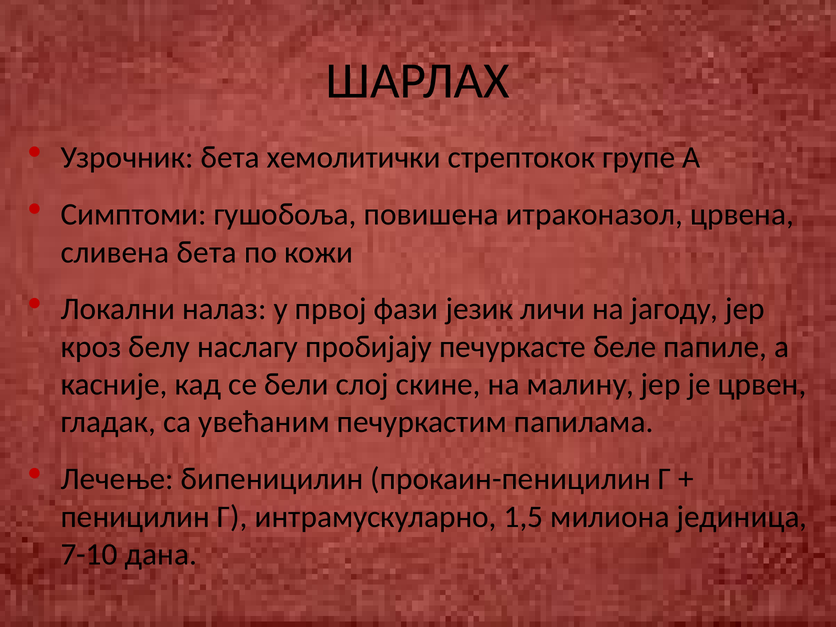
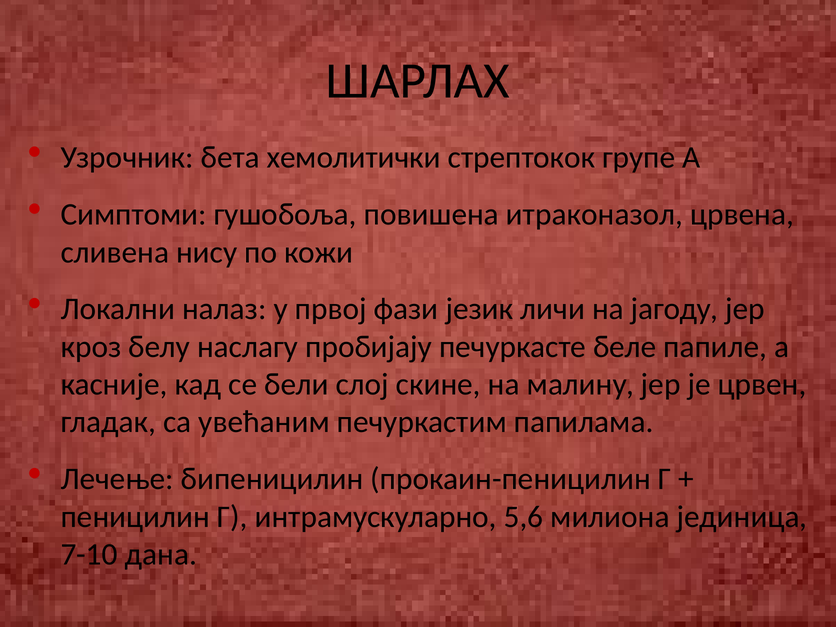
сливена бета: бета -> нису (207, 252)
1,5: 1,5 -> 5,6 (523, 517)
